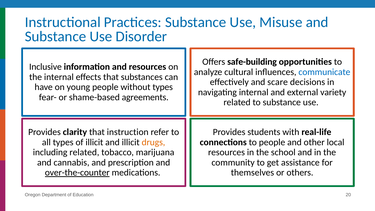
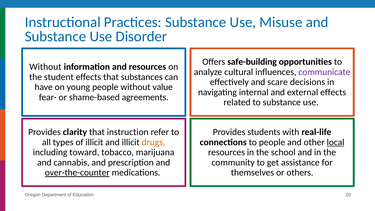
Inclusive: Inclusive -> Without (45, 67)
communicate colour: blue -> purple (324, 72)
the internal: internal -> student (59, 77)
without types: types -> value (163, 87)
external variety: variety -> effects (333, 92)
local underline: none -> present (336, 142)
including related: related -> toward (84, 152)
